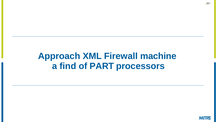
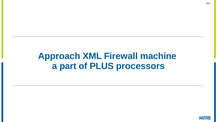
find: find -> part (68, 66)
PART: PART -> PLUS (102, 66)
